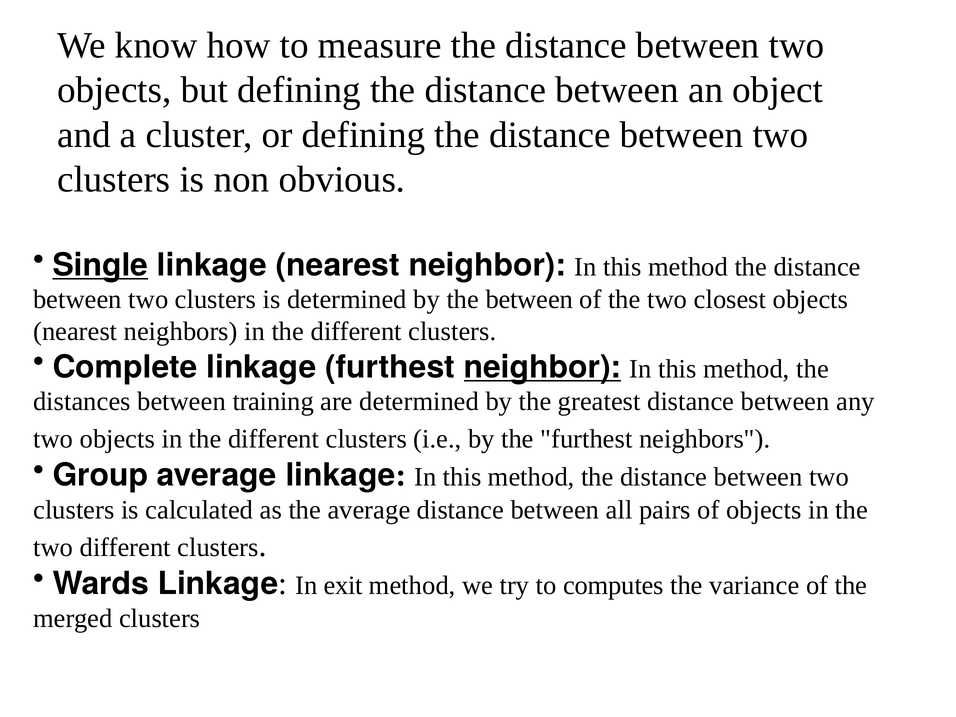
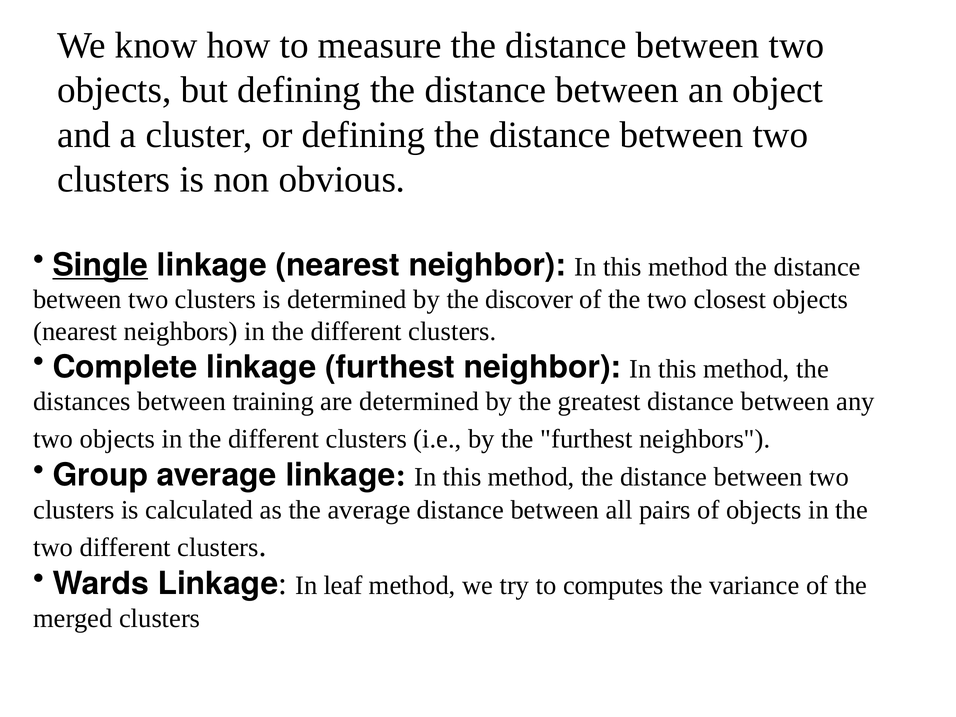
the between: between -> discover (529, 300)
neighbor underline: present -> none (543, 367)
exit: exit -> leaf (343, 585)
